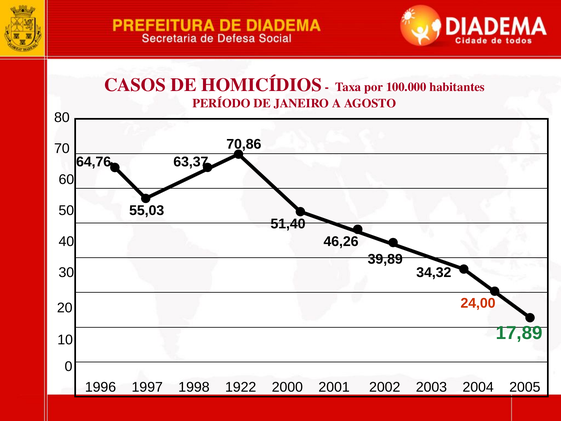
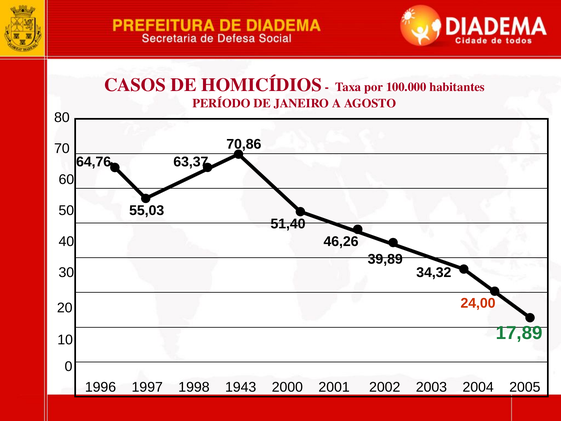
1922: 1922 -> 1943 (241, 387)
